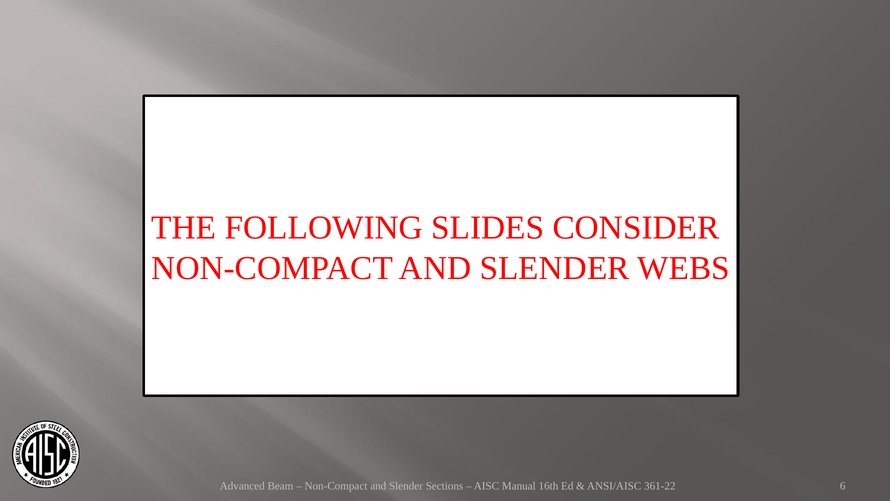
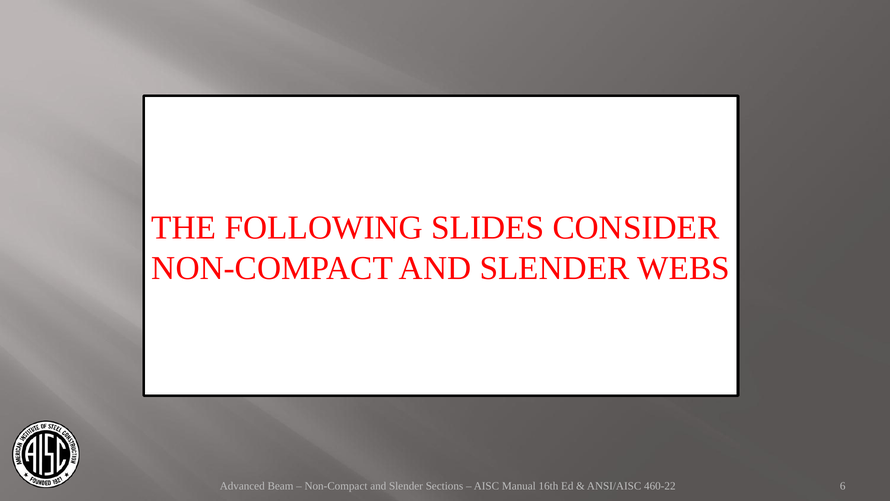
361-22: 361-22 -> 460-22 (660, 486)
